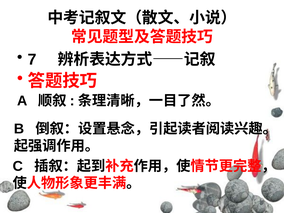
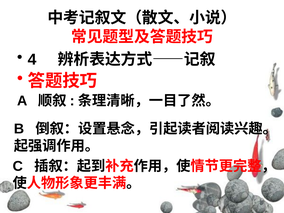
7: 7 -> 4 (32, 60)
